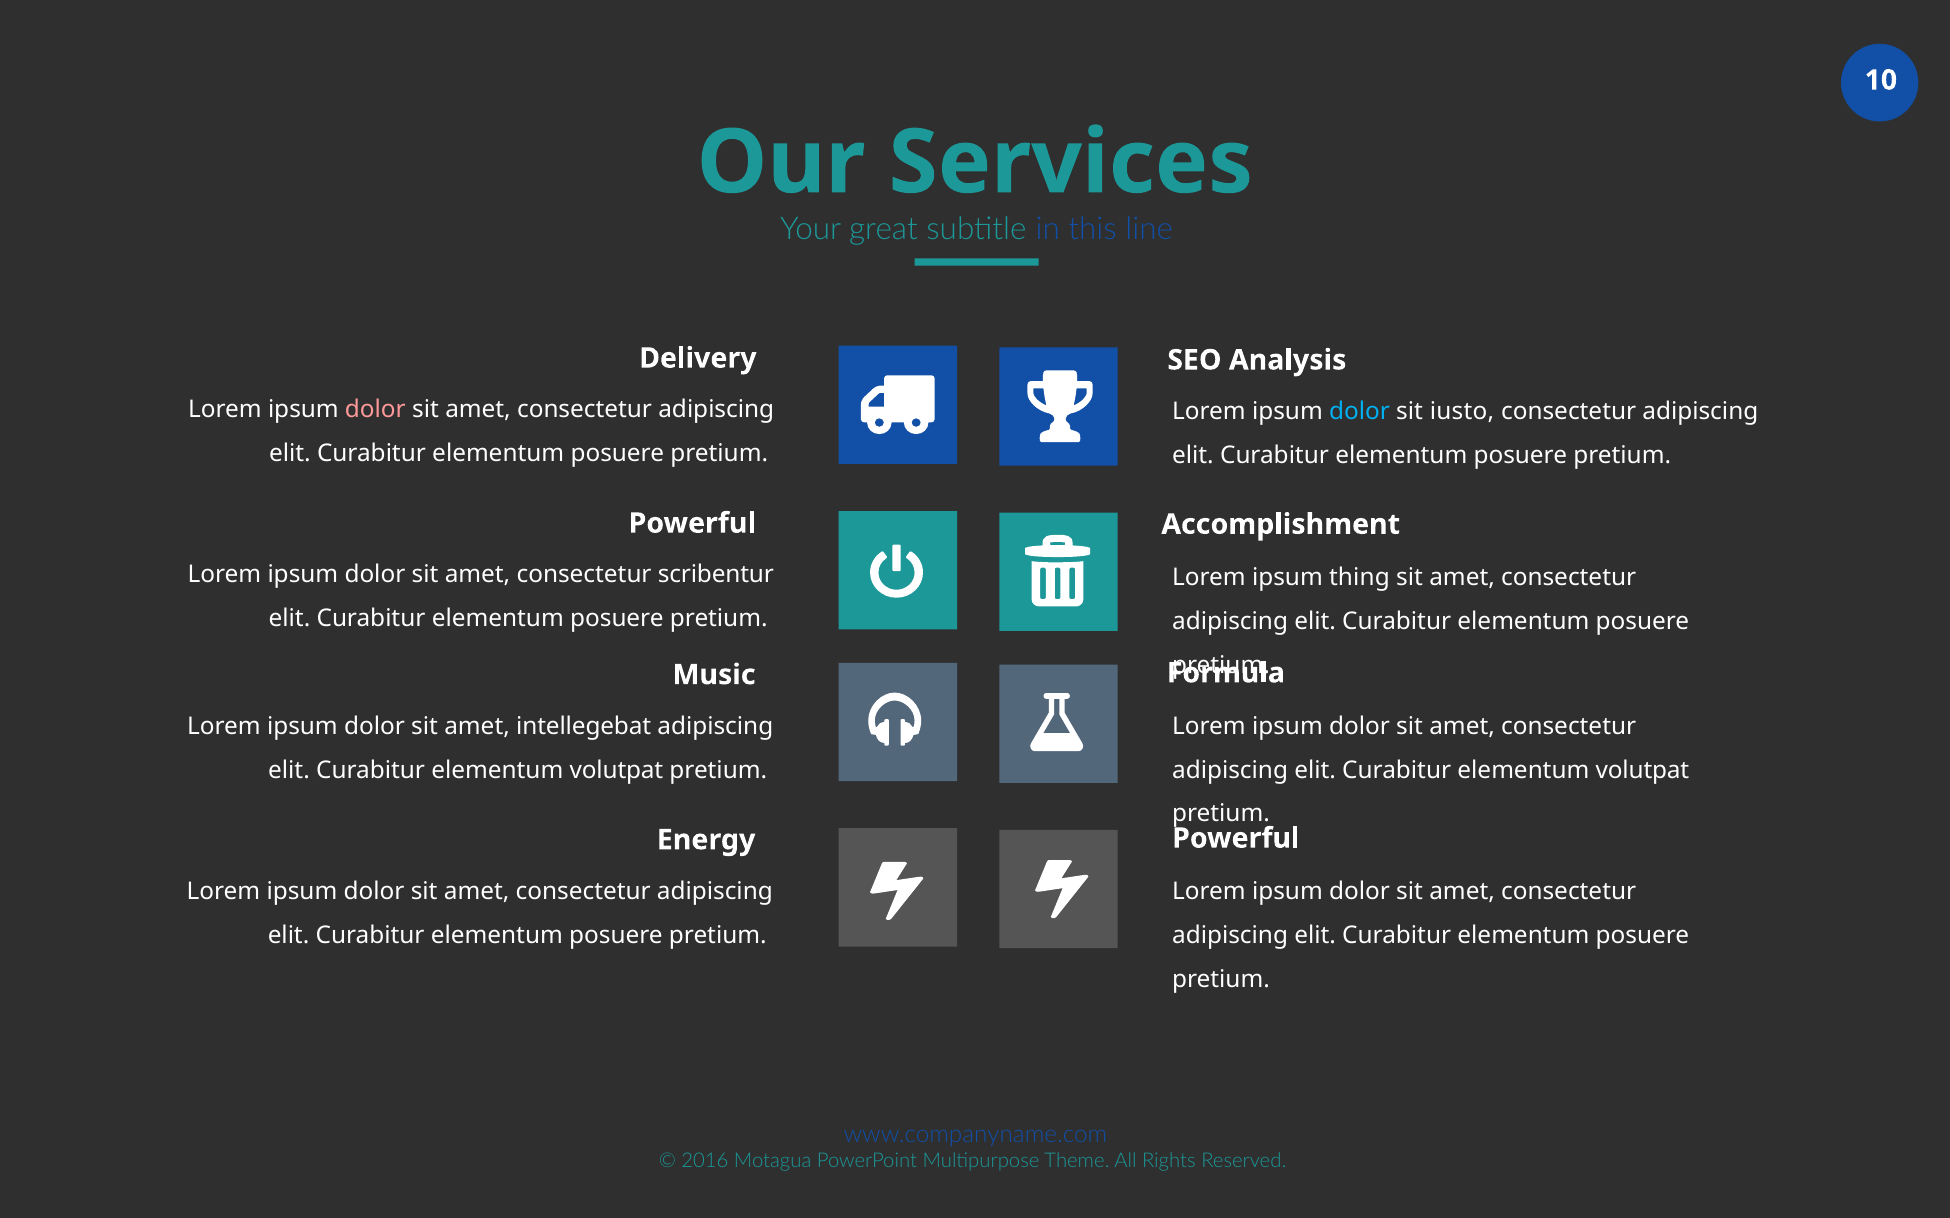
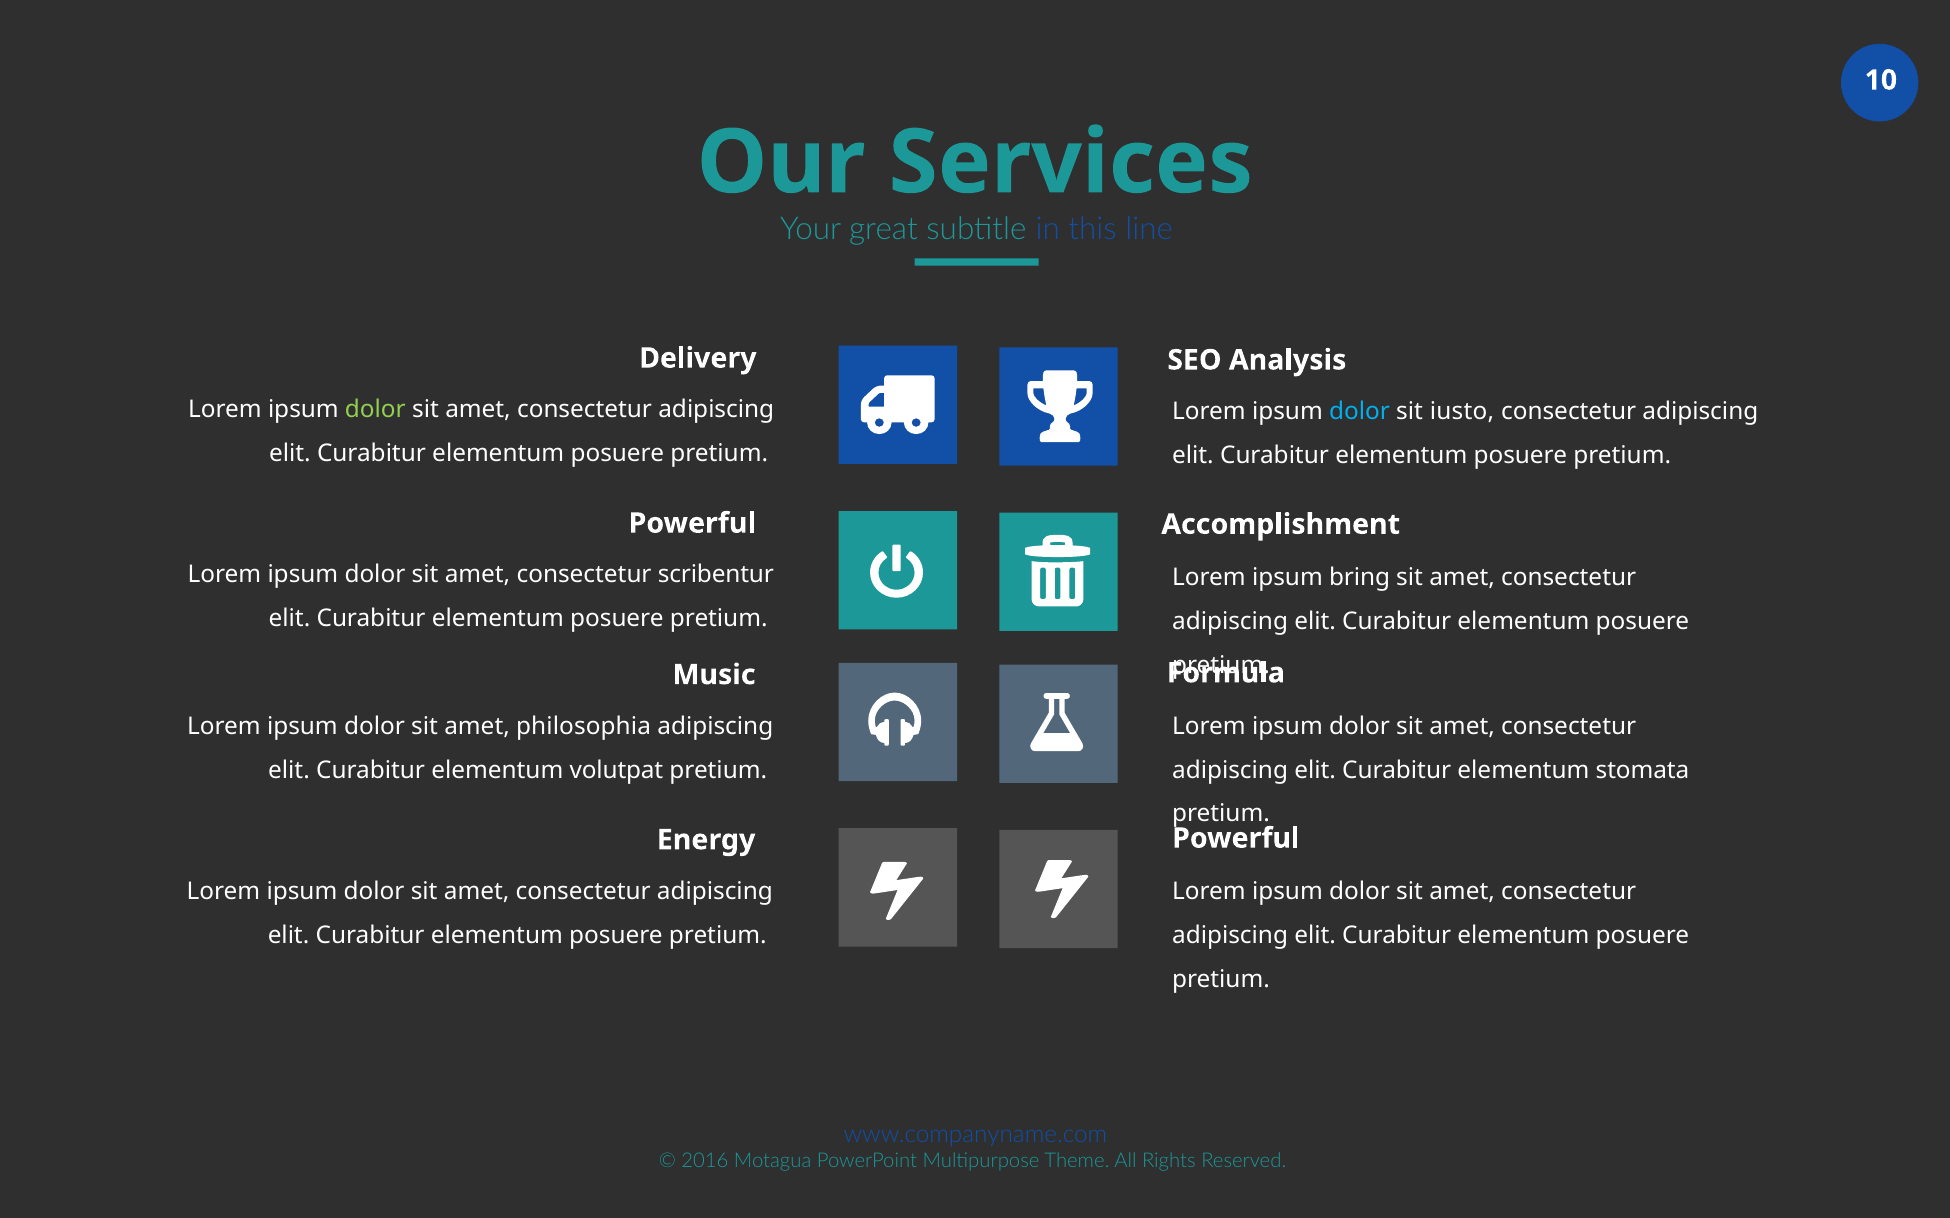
dolor colour: pink -> light green (375, 410)
thing: thing -> bring (1360, 578)
intellegebat: intellegebat -> philosophia (584, 727)
volutpat: volutpat -> stomata (1642, 771)
